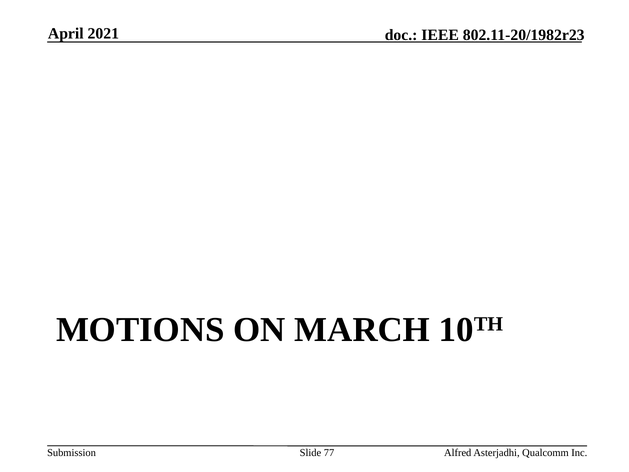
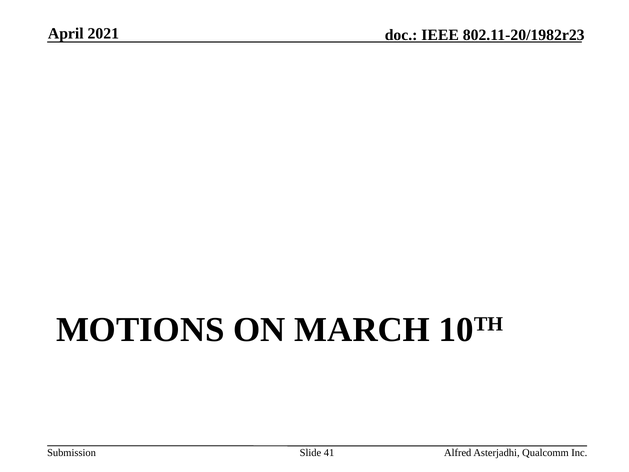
77: 77 -> 41 (329, 452)
